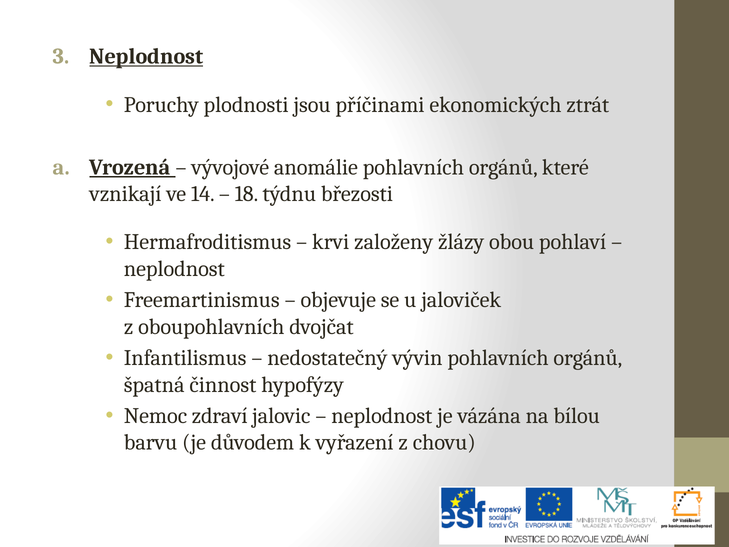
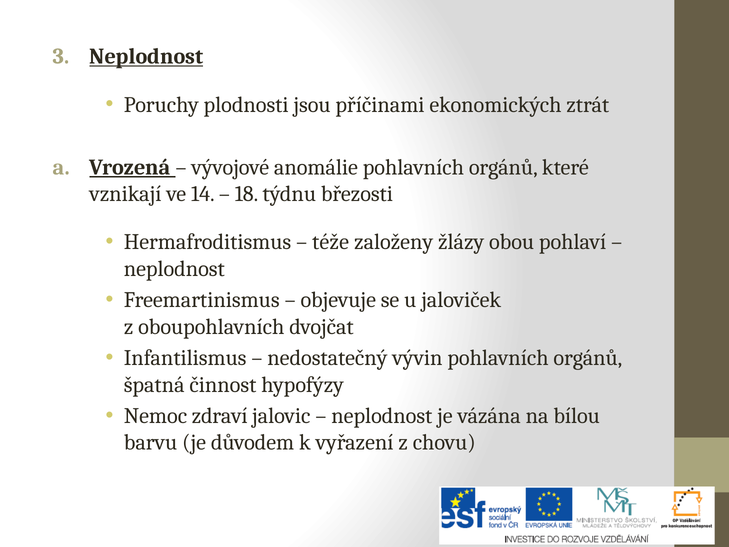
krvi: krvi -> téže (331, 242)
